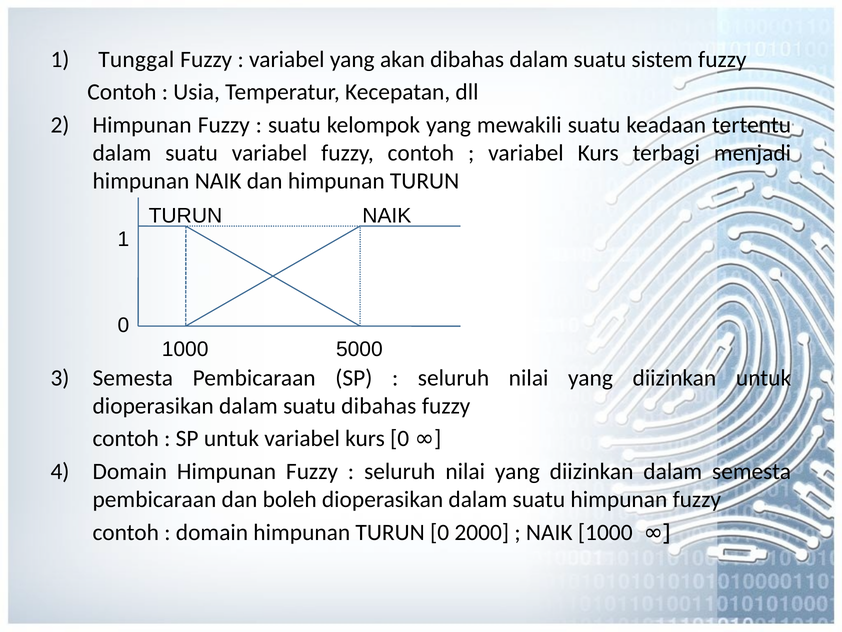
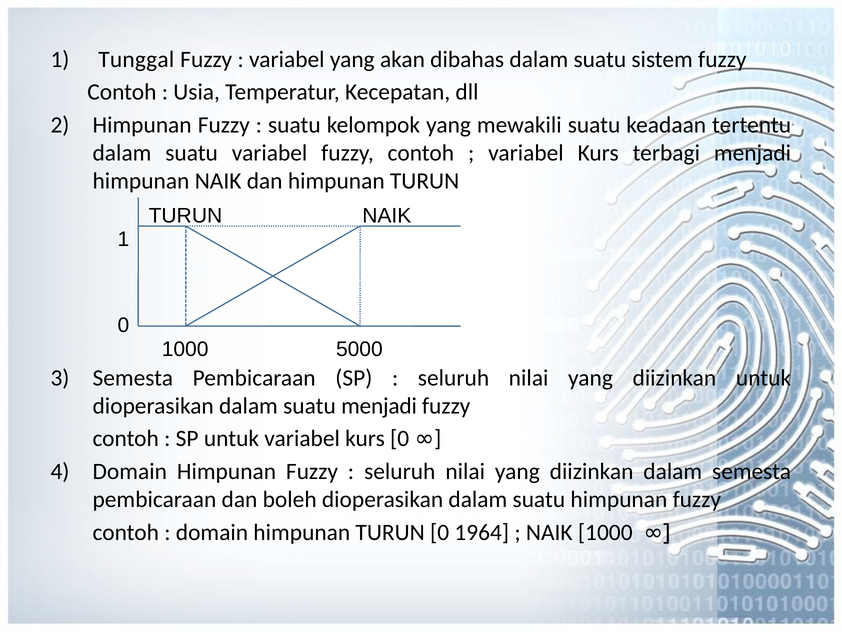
suatu dibahas: dibahas -> menjadi (379, 406)
2000: 2000 -> 1964 (482, 532)
